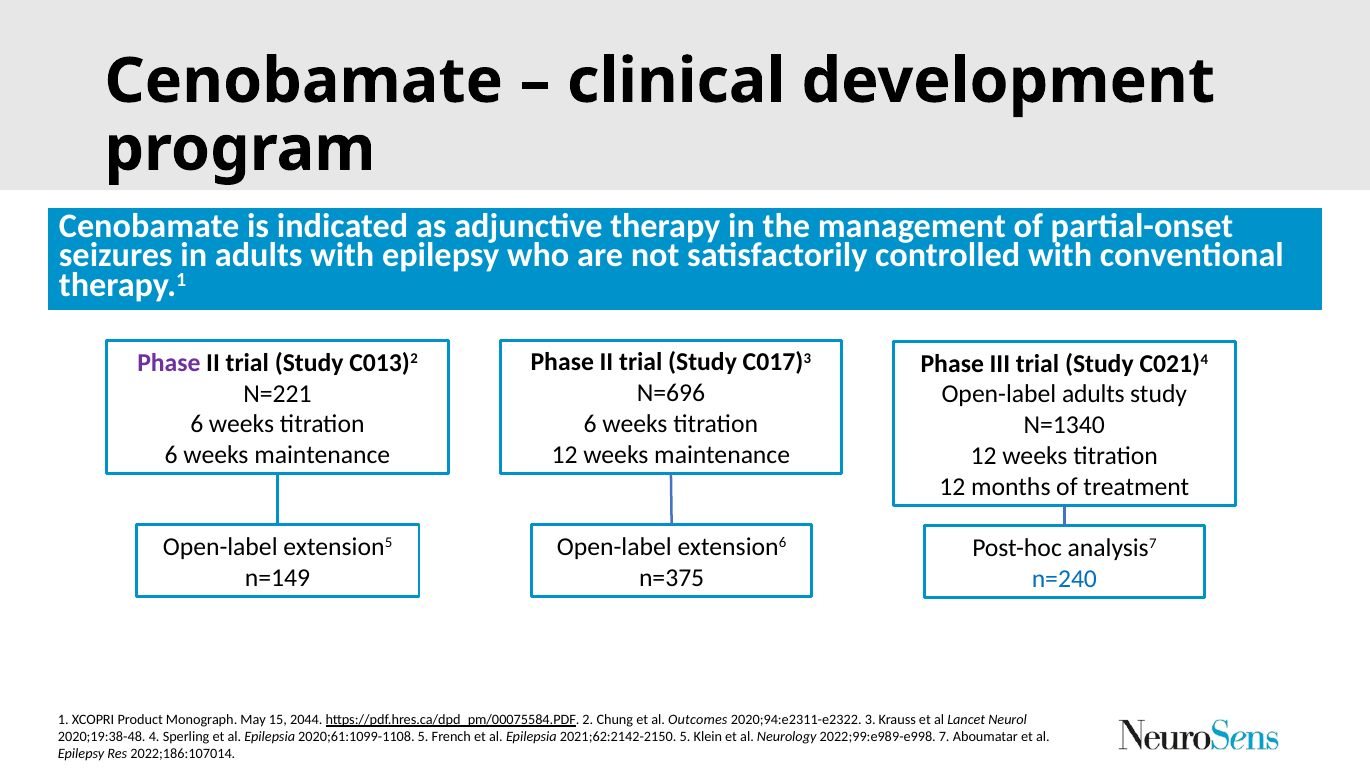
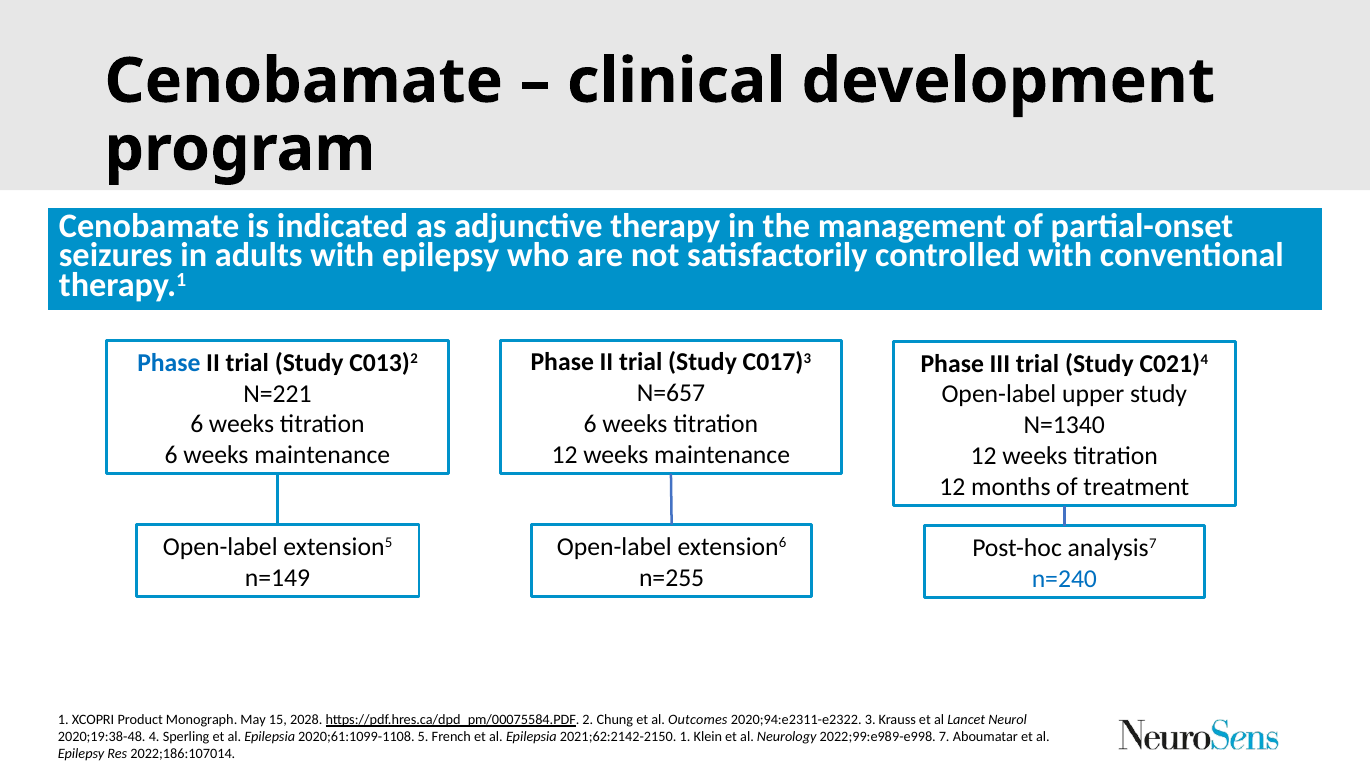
Phase colour: purple -> blue (169, 363)
N=696: N=696 -> N=657 (671, 393)
Open-label adults: adults -> upper (1093, 394)
n=375: n=375 -> n=255 (672, 577)
2044: 2044 -> 2028 (306, 719)
2021;62:2142-2150 5: 5 -> 1 (685, 736)
